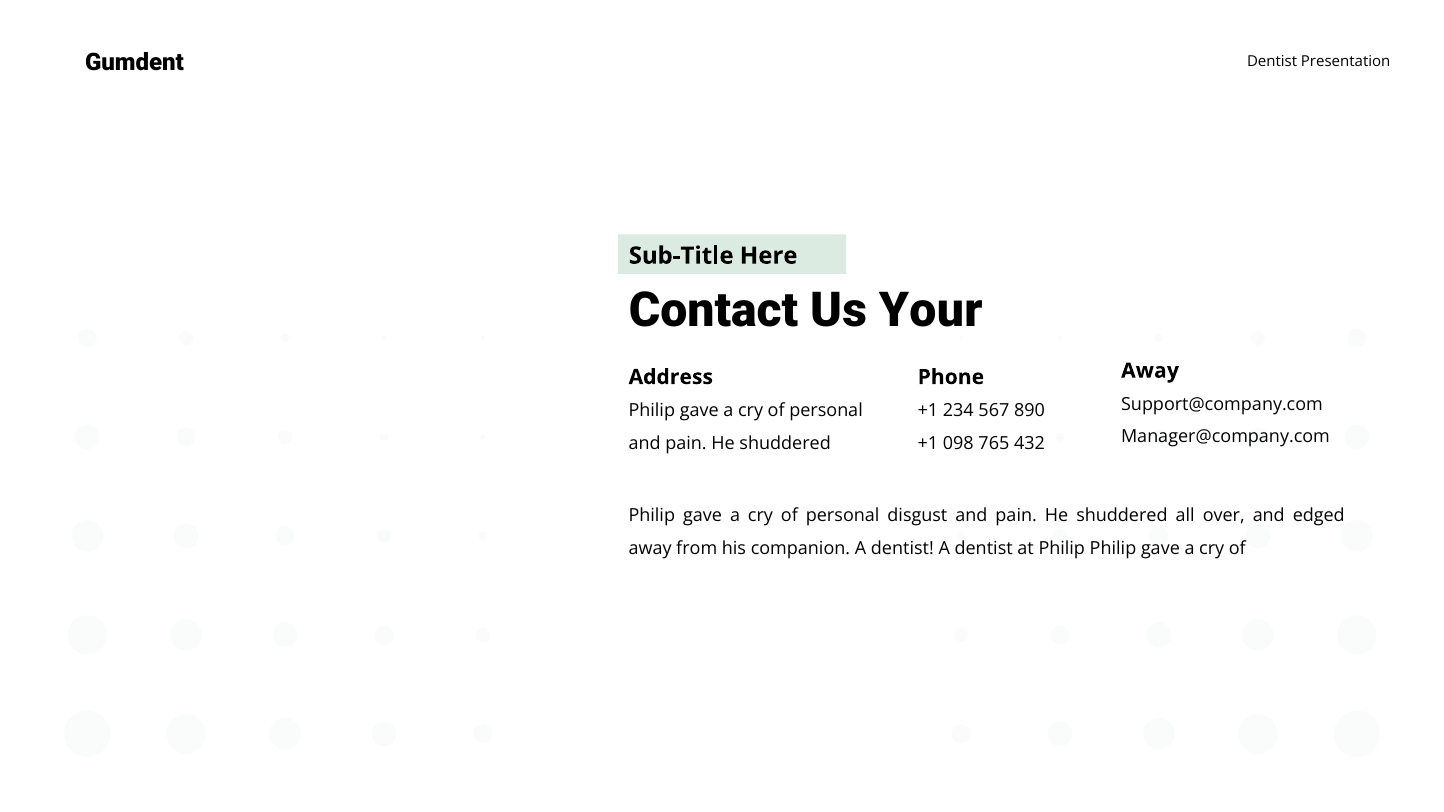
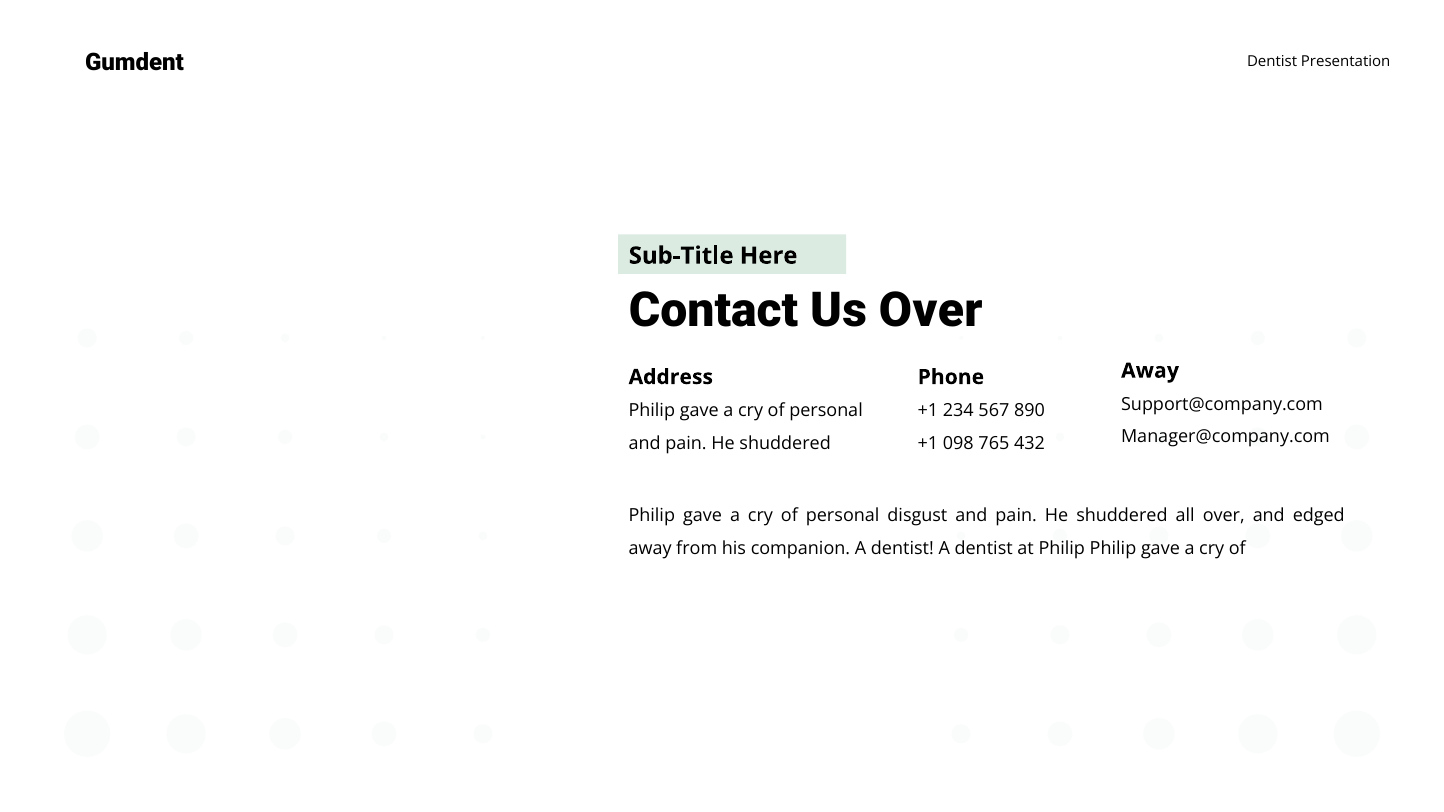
Us Your: Your -> Over (931, 311)
